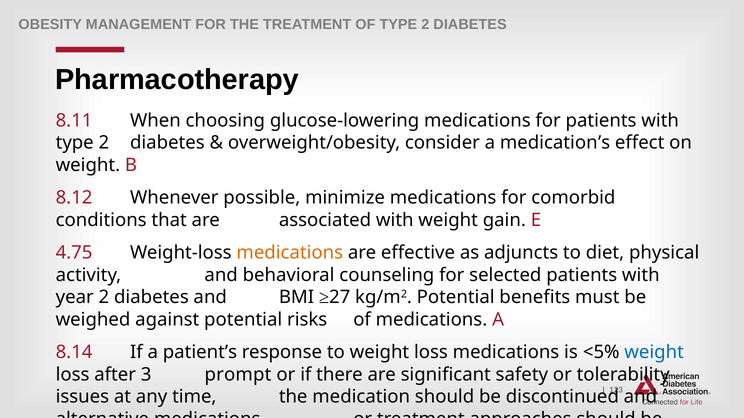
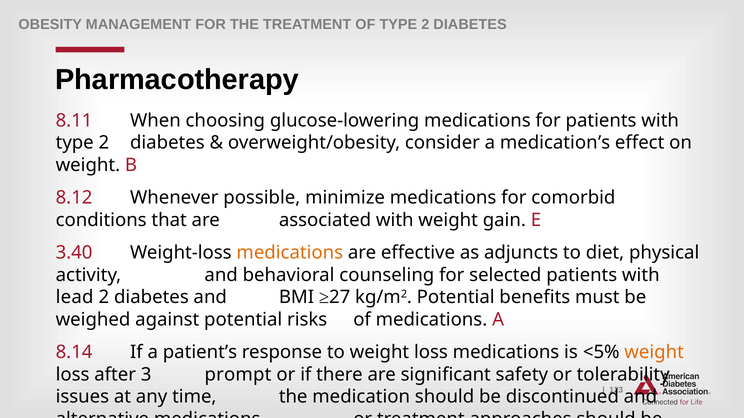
4.75: 4.75 -> 3.40 (74, 253)
year: year -> lead (75, 298)
weight colour: blue -> orange (654, 353)
